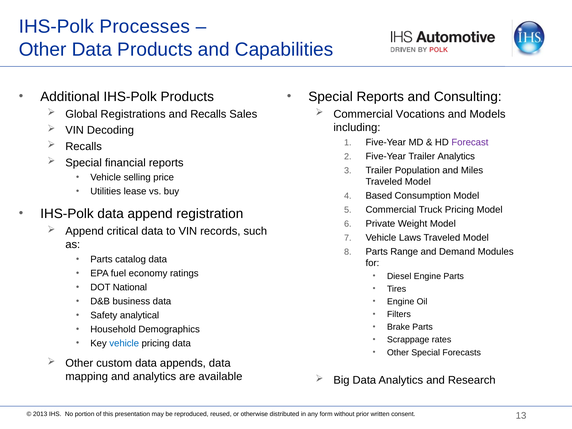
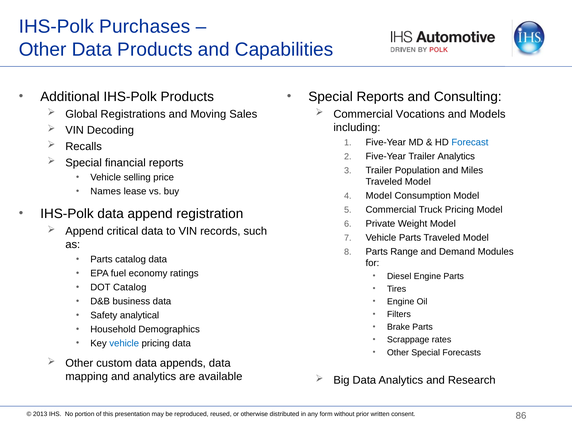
Processes: Processes -> Purchases (145, 26)
and Recalls: Recalls -> Moving (208, 114)
Forecast colour: purple -> blue (470, 142)
Utilities: Utilities -> Names (106, 191)
Based: Based -> Model (379, 196)
Vehicle Laws: Laws -> Parts (410, 238)
DOT National: National -> Catalog (130, 287)
13: 13 -> 86 (521, 416)
